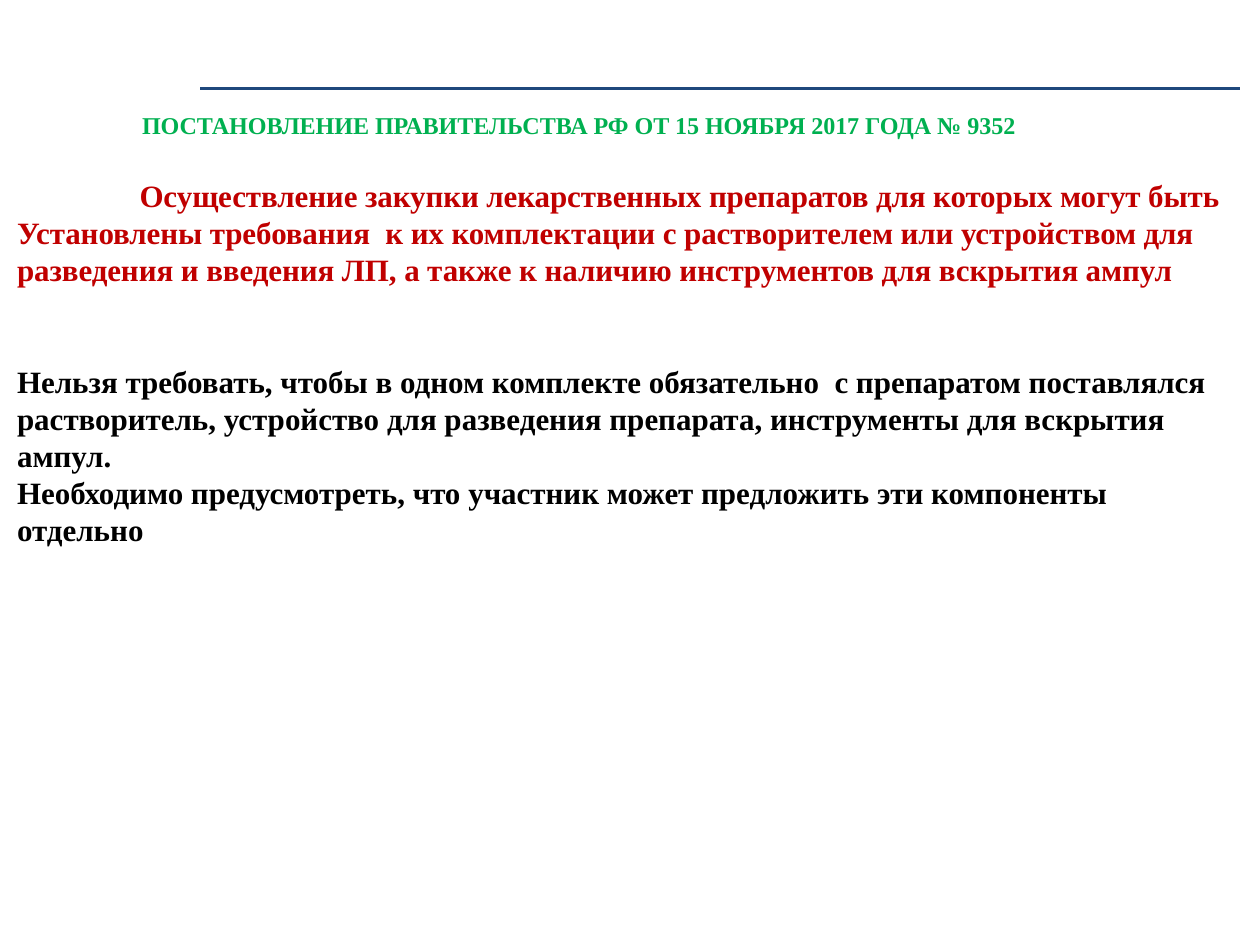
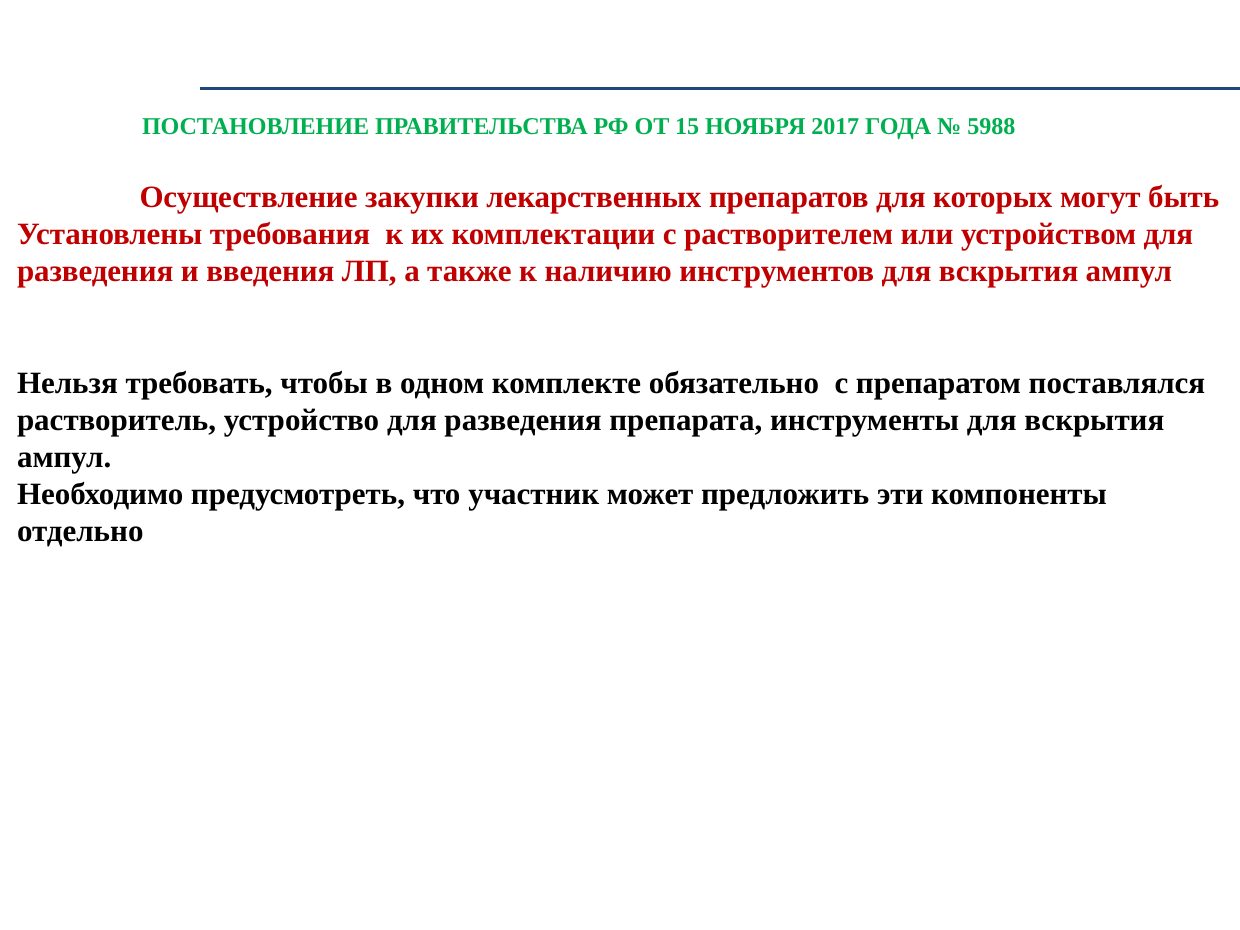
9352: 9352 -> 5988 (991, 126)
